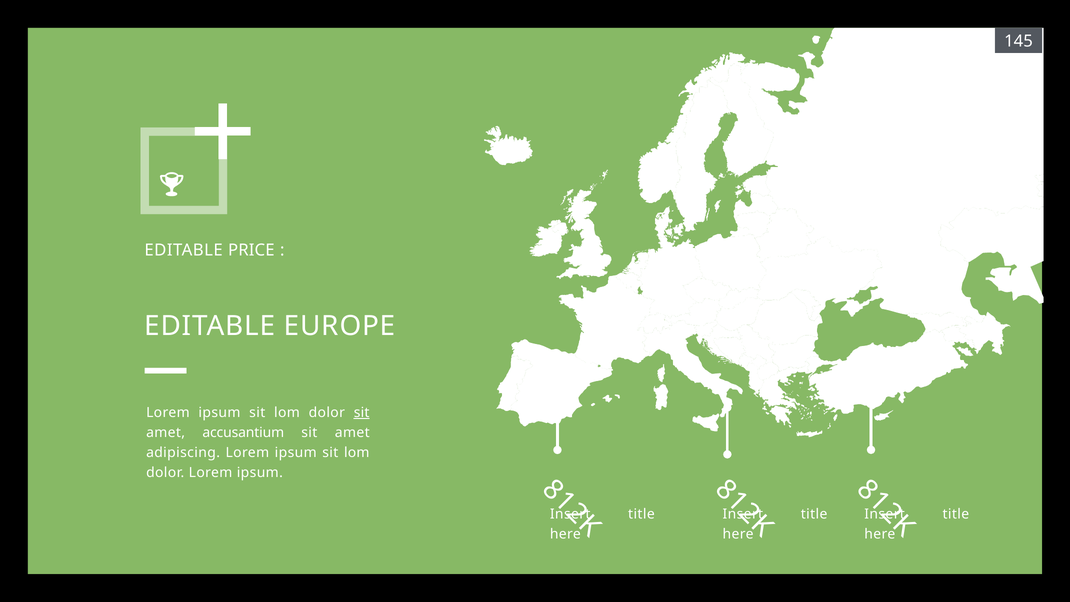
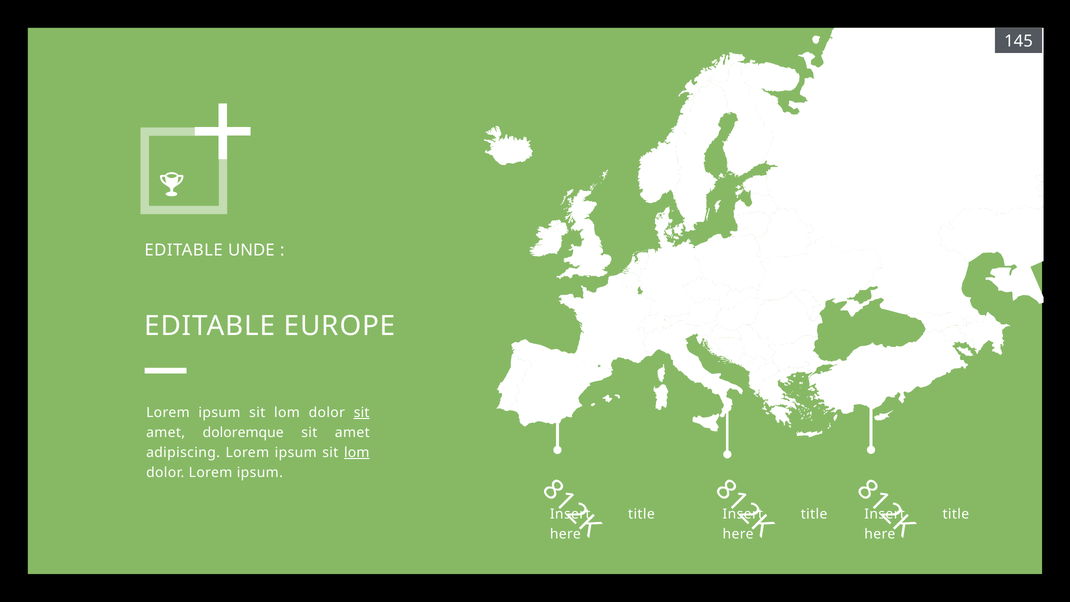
PRICE: PRICE -> UNDE (251, 250)
accusantium: accusantium -> doloremque (243, 433)
lom underline: none -> present (357, 453)
